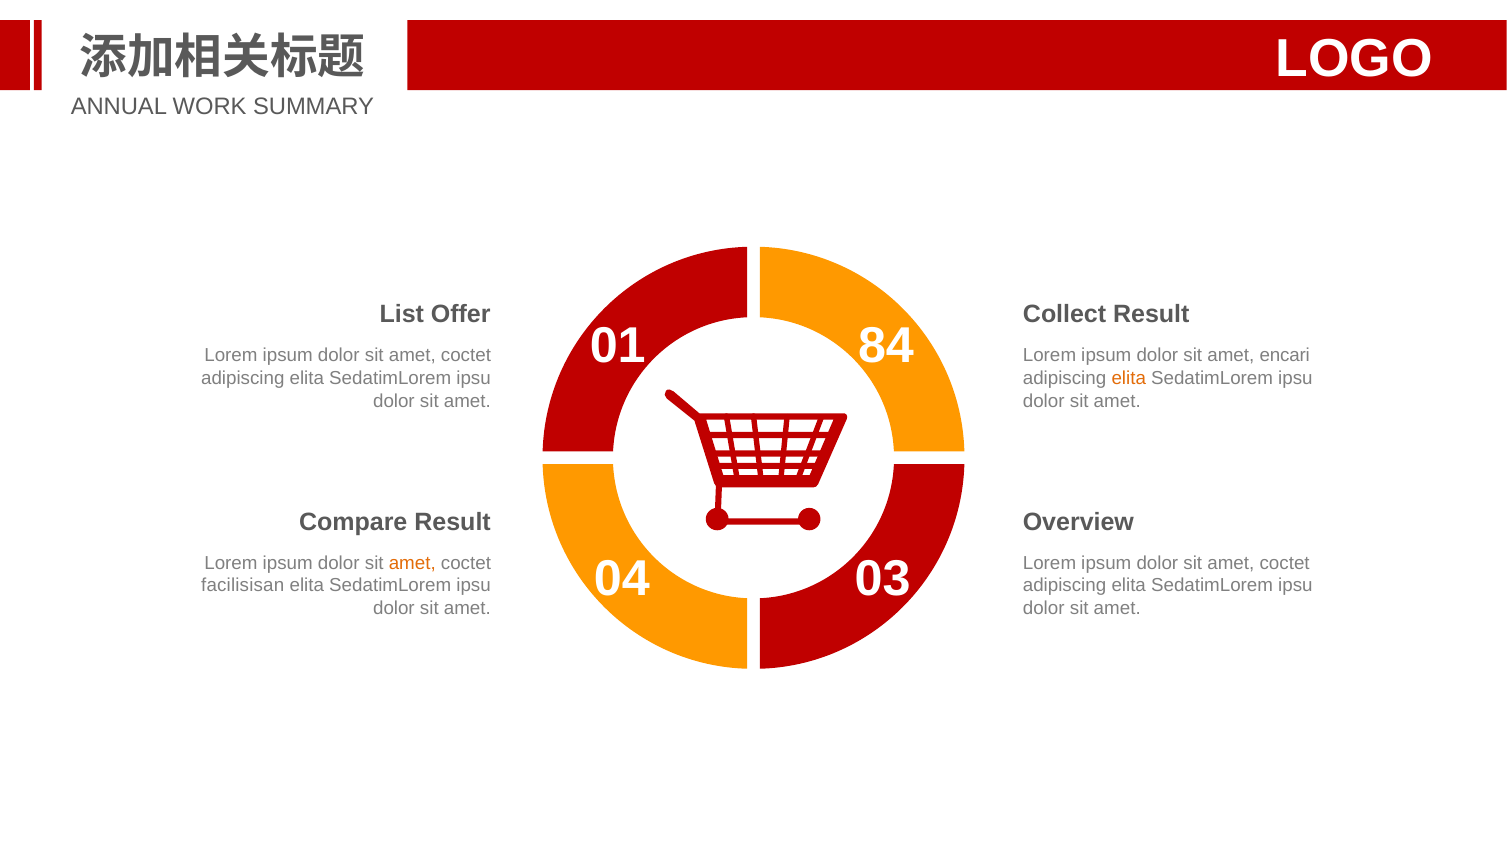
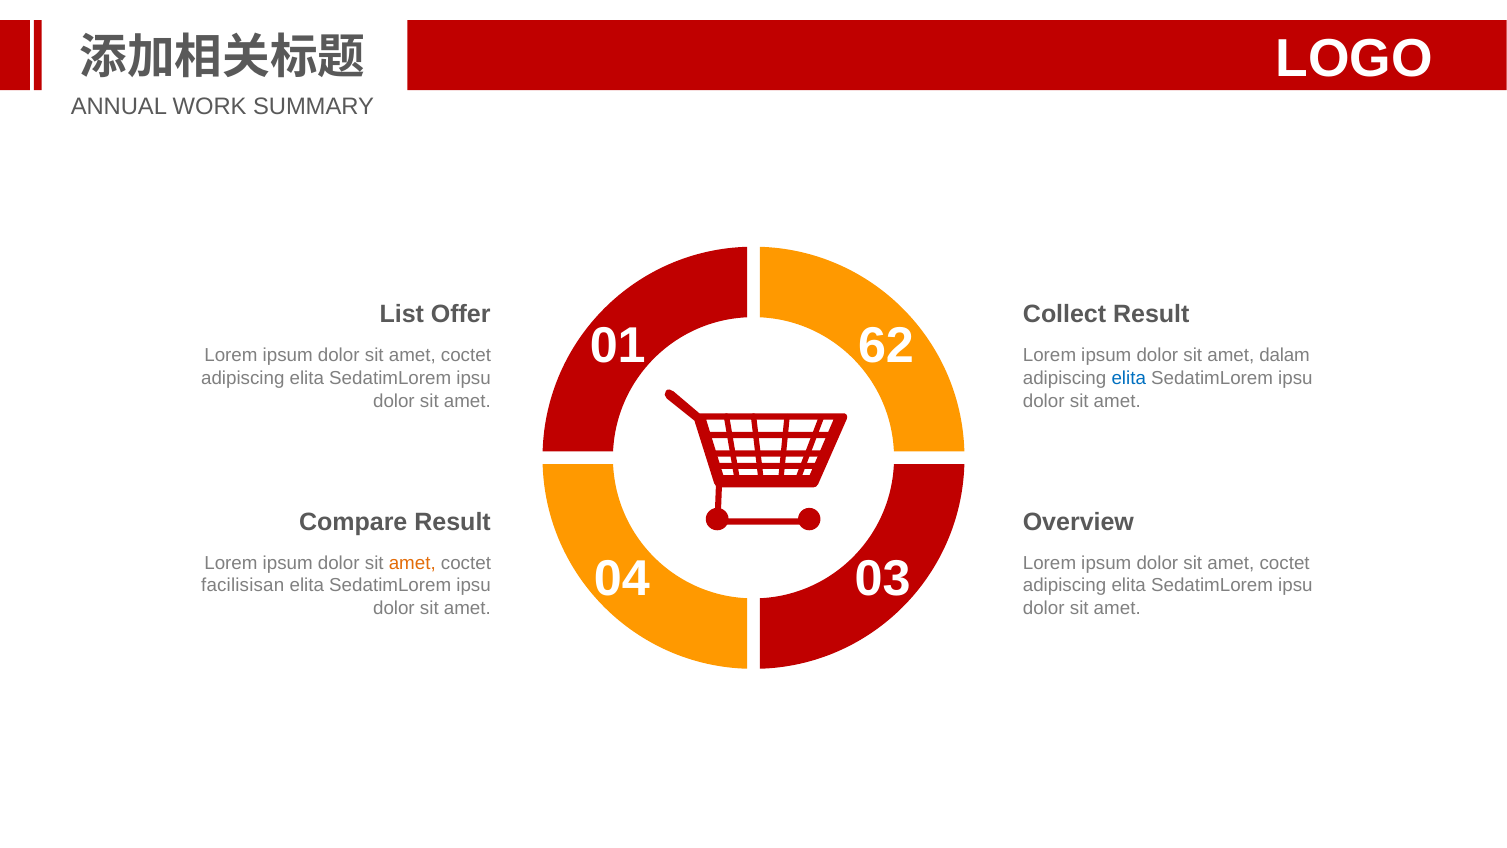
84: 84 -> 62 (886, 346)
encari: encari -> dalam (1285, 356)
elita colour: orange -> blue (1129, 378)
